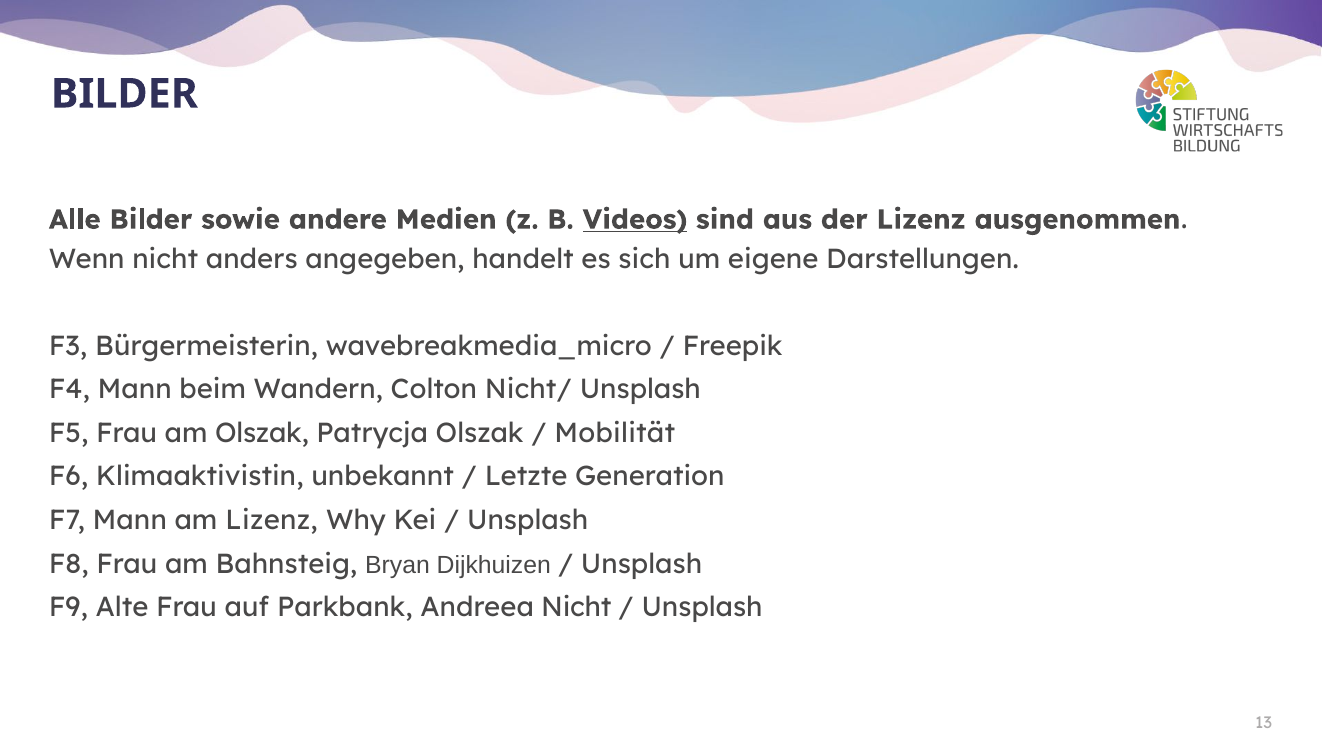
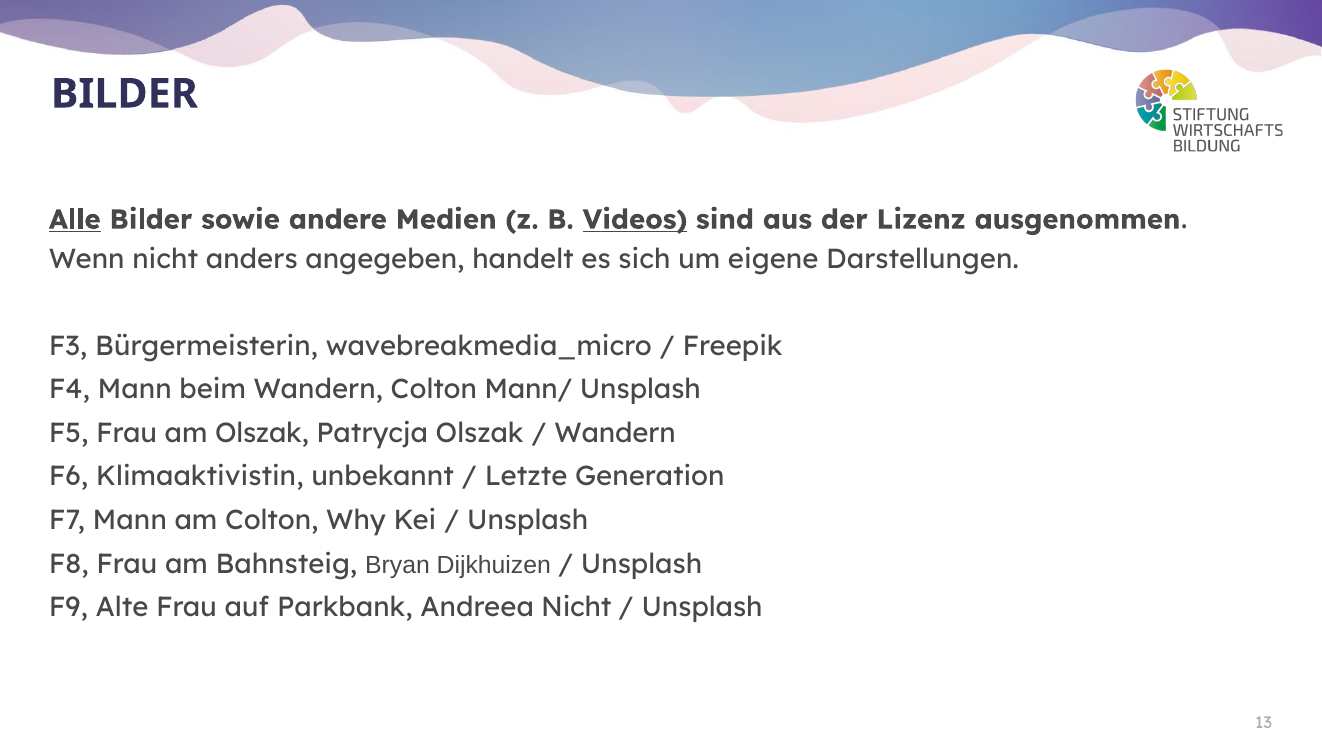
Alle underline: none -> present (75, 220)
Nicht/: Nicht/ -> Mann/ (529, 389)
Mobilität: Mobilität -> Wandern (615, 433)
am Lizenz: Lizenz -> Colton (272, 520)
